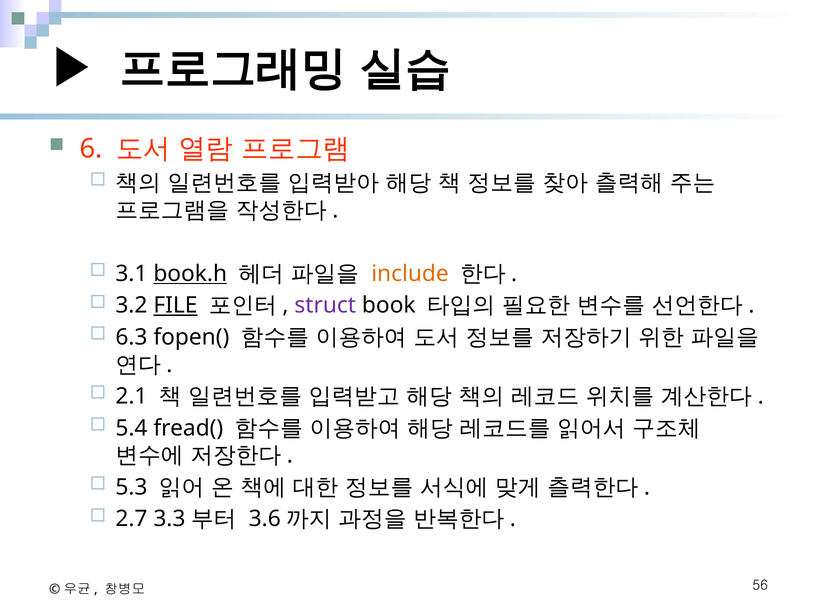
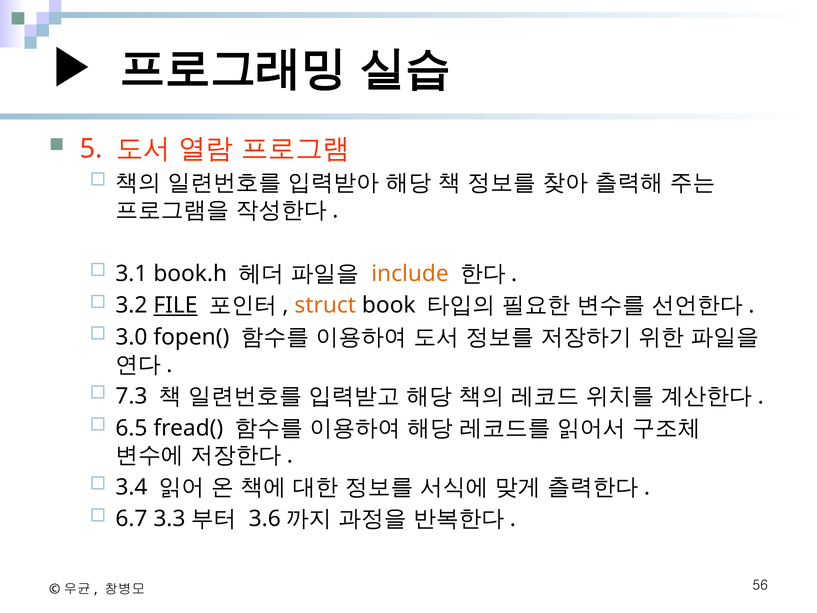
6: 6 -> 5 (91, 149)
book.h underline: present -> none (190, 274)
struct colour: purple -> orange (325, 305)
6.3: 6.3 -> 3.0 (131, 337)
2.1: 2.1 -> 7.3 (131, 396)
5.4: 5.4 -> 6.5 (131, 428)
5.3: 5.3 -> 3.4 (131, 487)
2.7: 2.7 -> 6.7 (131, 519)
